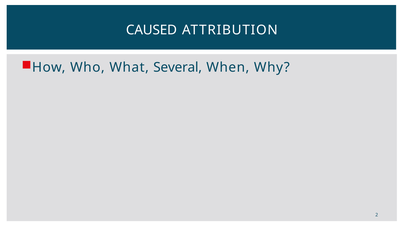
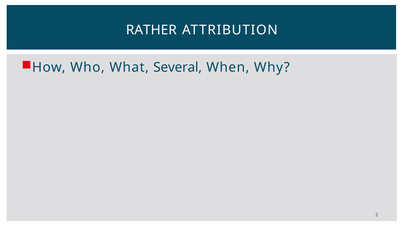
CAUSED: CAUSED -> RATHER (151, 30)
